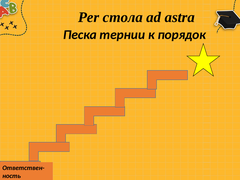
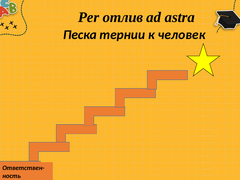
стола: стола -> отлив (123, 17)
порядок: порядок -> человек (182, 35)
